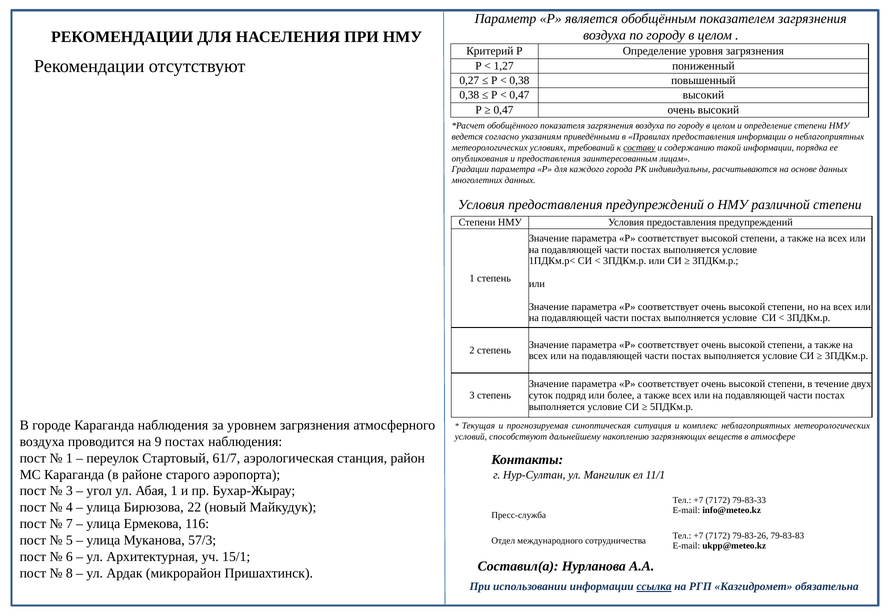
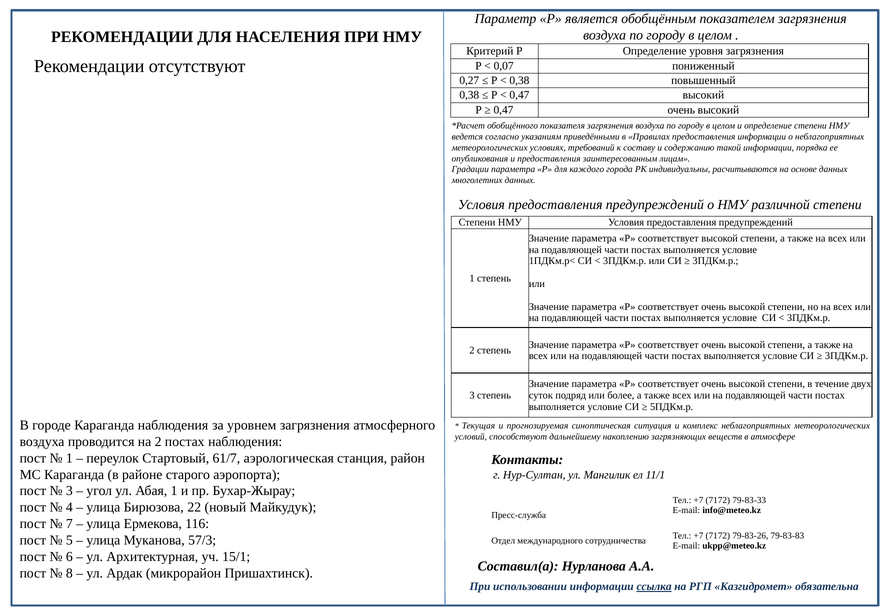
1,27: 1,27 -> 0,07 (504, 66)
составу underline: present -> none (639, 148)
на 9: 9 -> 2 (158, 442)
